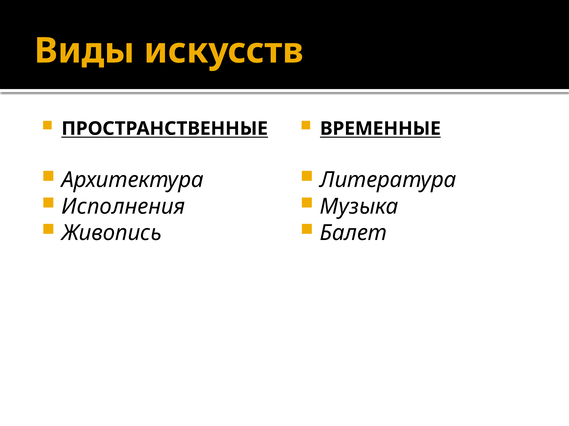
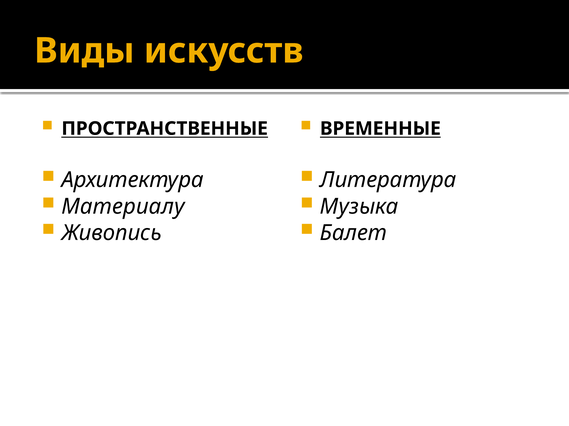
Исполнения: Исполнения -> Материалу (123, 207)
